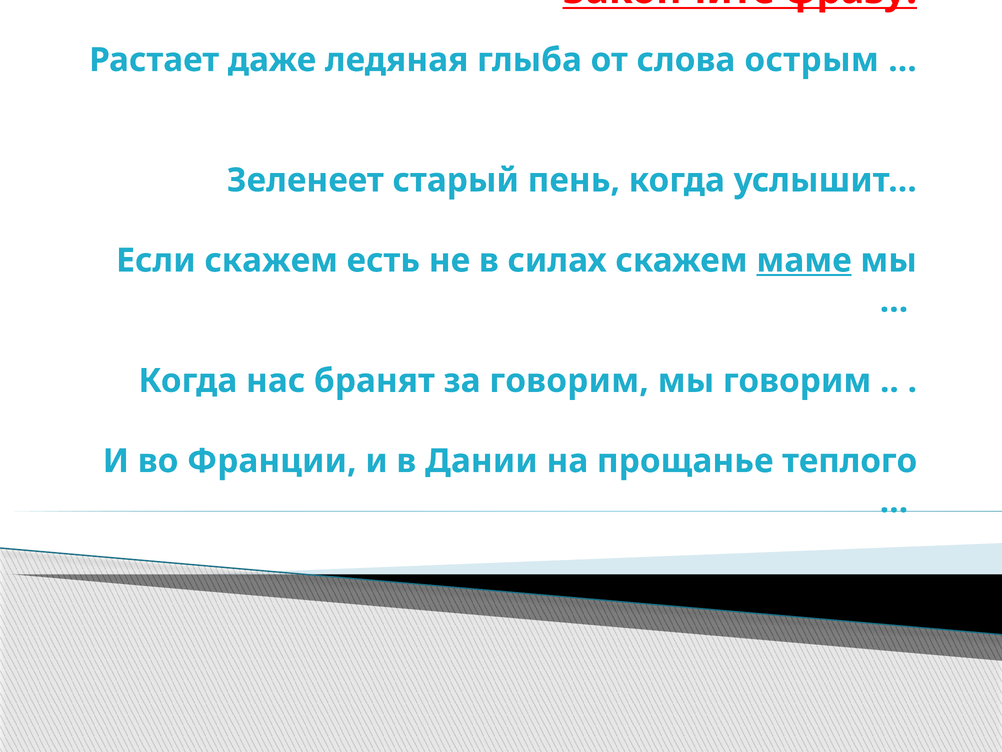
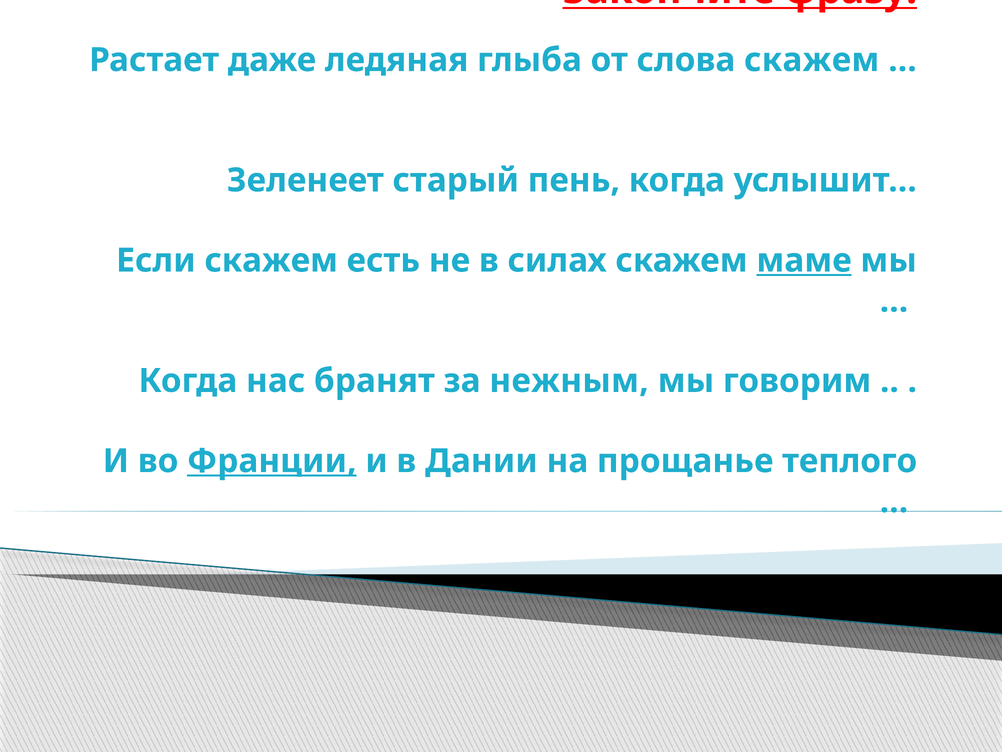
слова острым: острым -> скажем (812, 60)
за говорим: говорим -> нежным (569, 381)
Франции underline: none -> present (272, 461)
